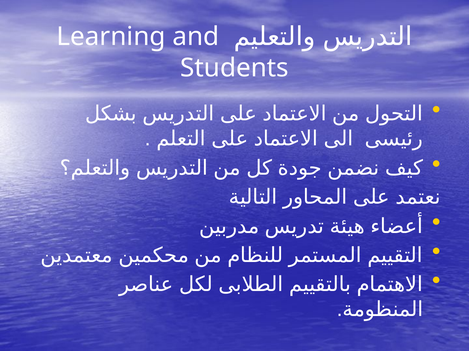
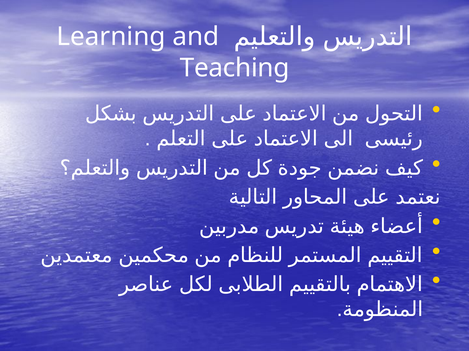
Students: Students -> Teaching (235, 68)
